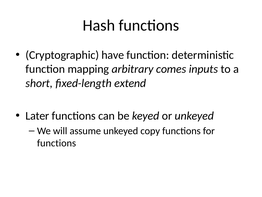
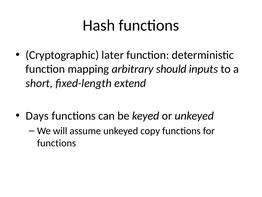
have: have -> later (113, 55)
comes: comes -> should (171, 69)
Later: Later -> Days (37, 116)
